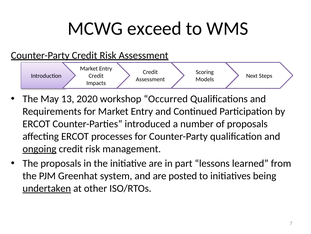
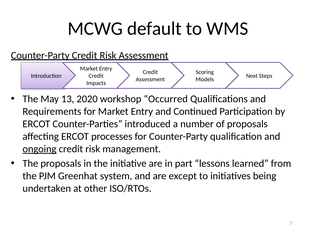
exceed: exceed -> default (154, 29)
posted: posted -> except (183, 175)
undertaken underline: present -> none (47, 188)
